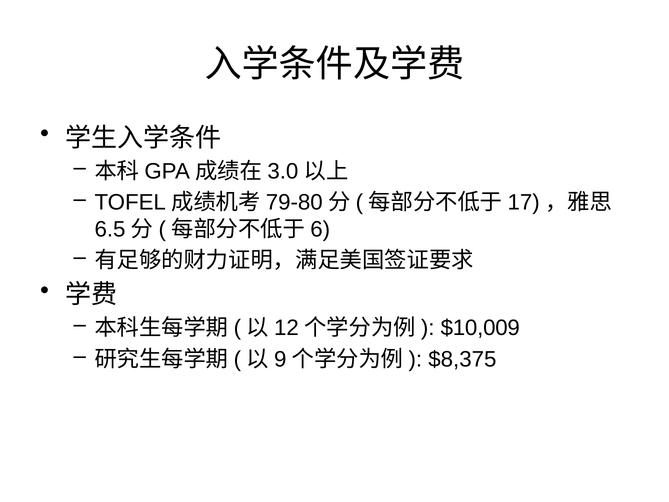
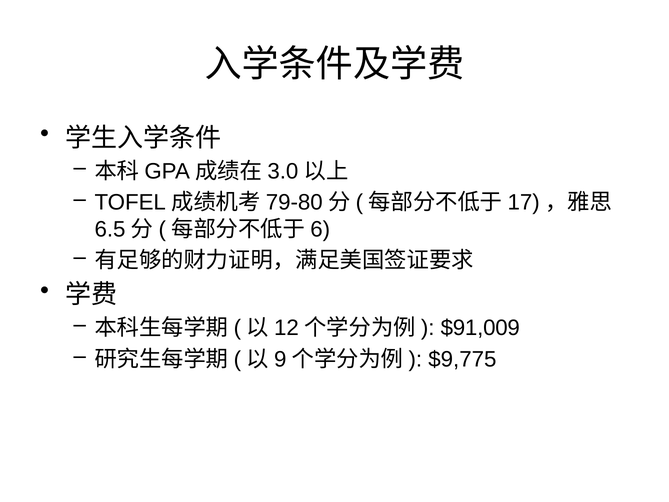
$10,009: $10,009 -> $91,009 (480, 328)
$8,375: $8,375 -> $9,775 (462, 359)
